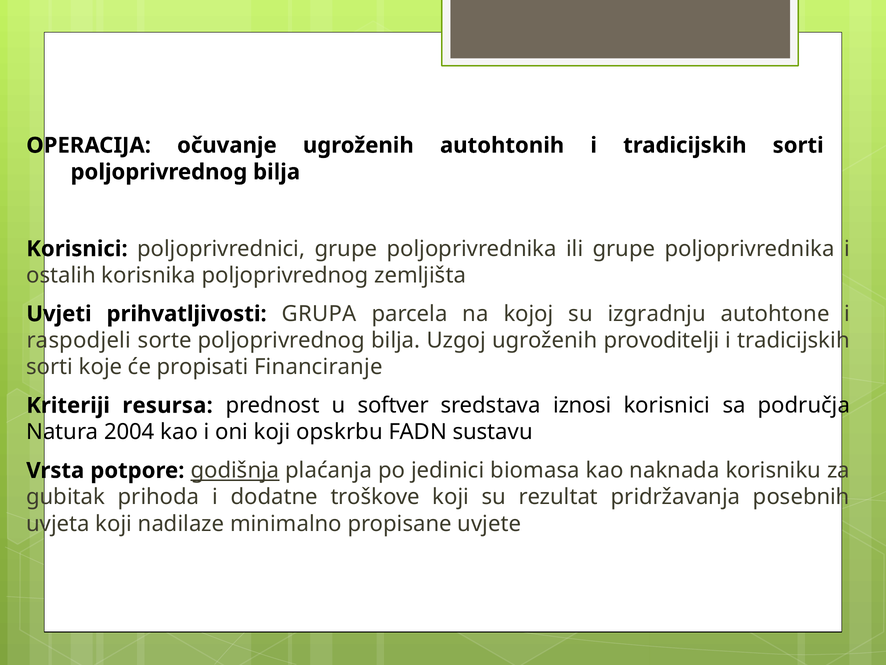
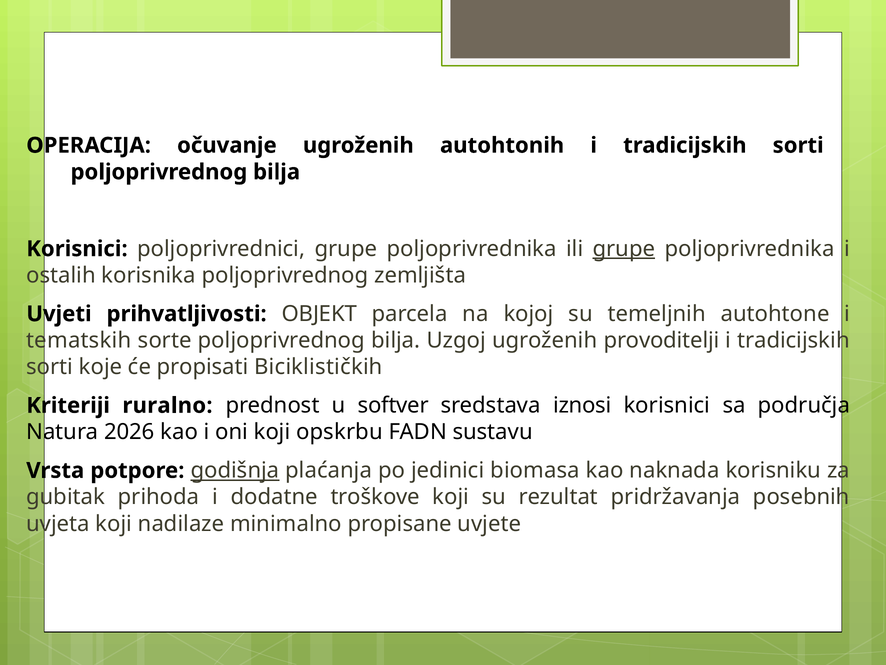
grupe underline: none -> present (624, 249)
GRUPA: GRUPA -> OBJEKT (319, 314)
izgradnju: izgradnju -> temeljnih (657, 314)
raspodjeli: raspodjeli -> tematskih (79, 340)
Financiranje: Financiranje -> Biciklističkih (318, 367)
resursa: resursa -> ruralno (168, 405)
2004: 2004 -> 2026 (129, 432)
